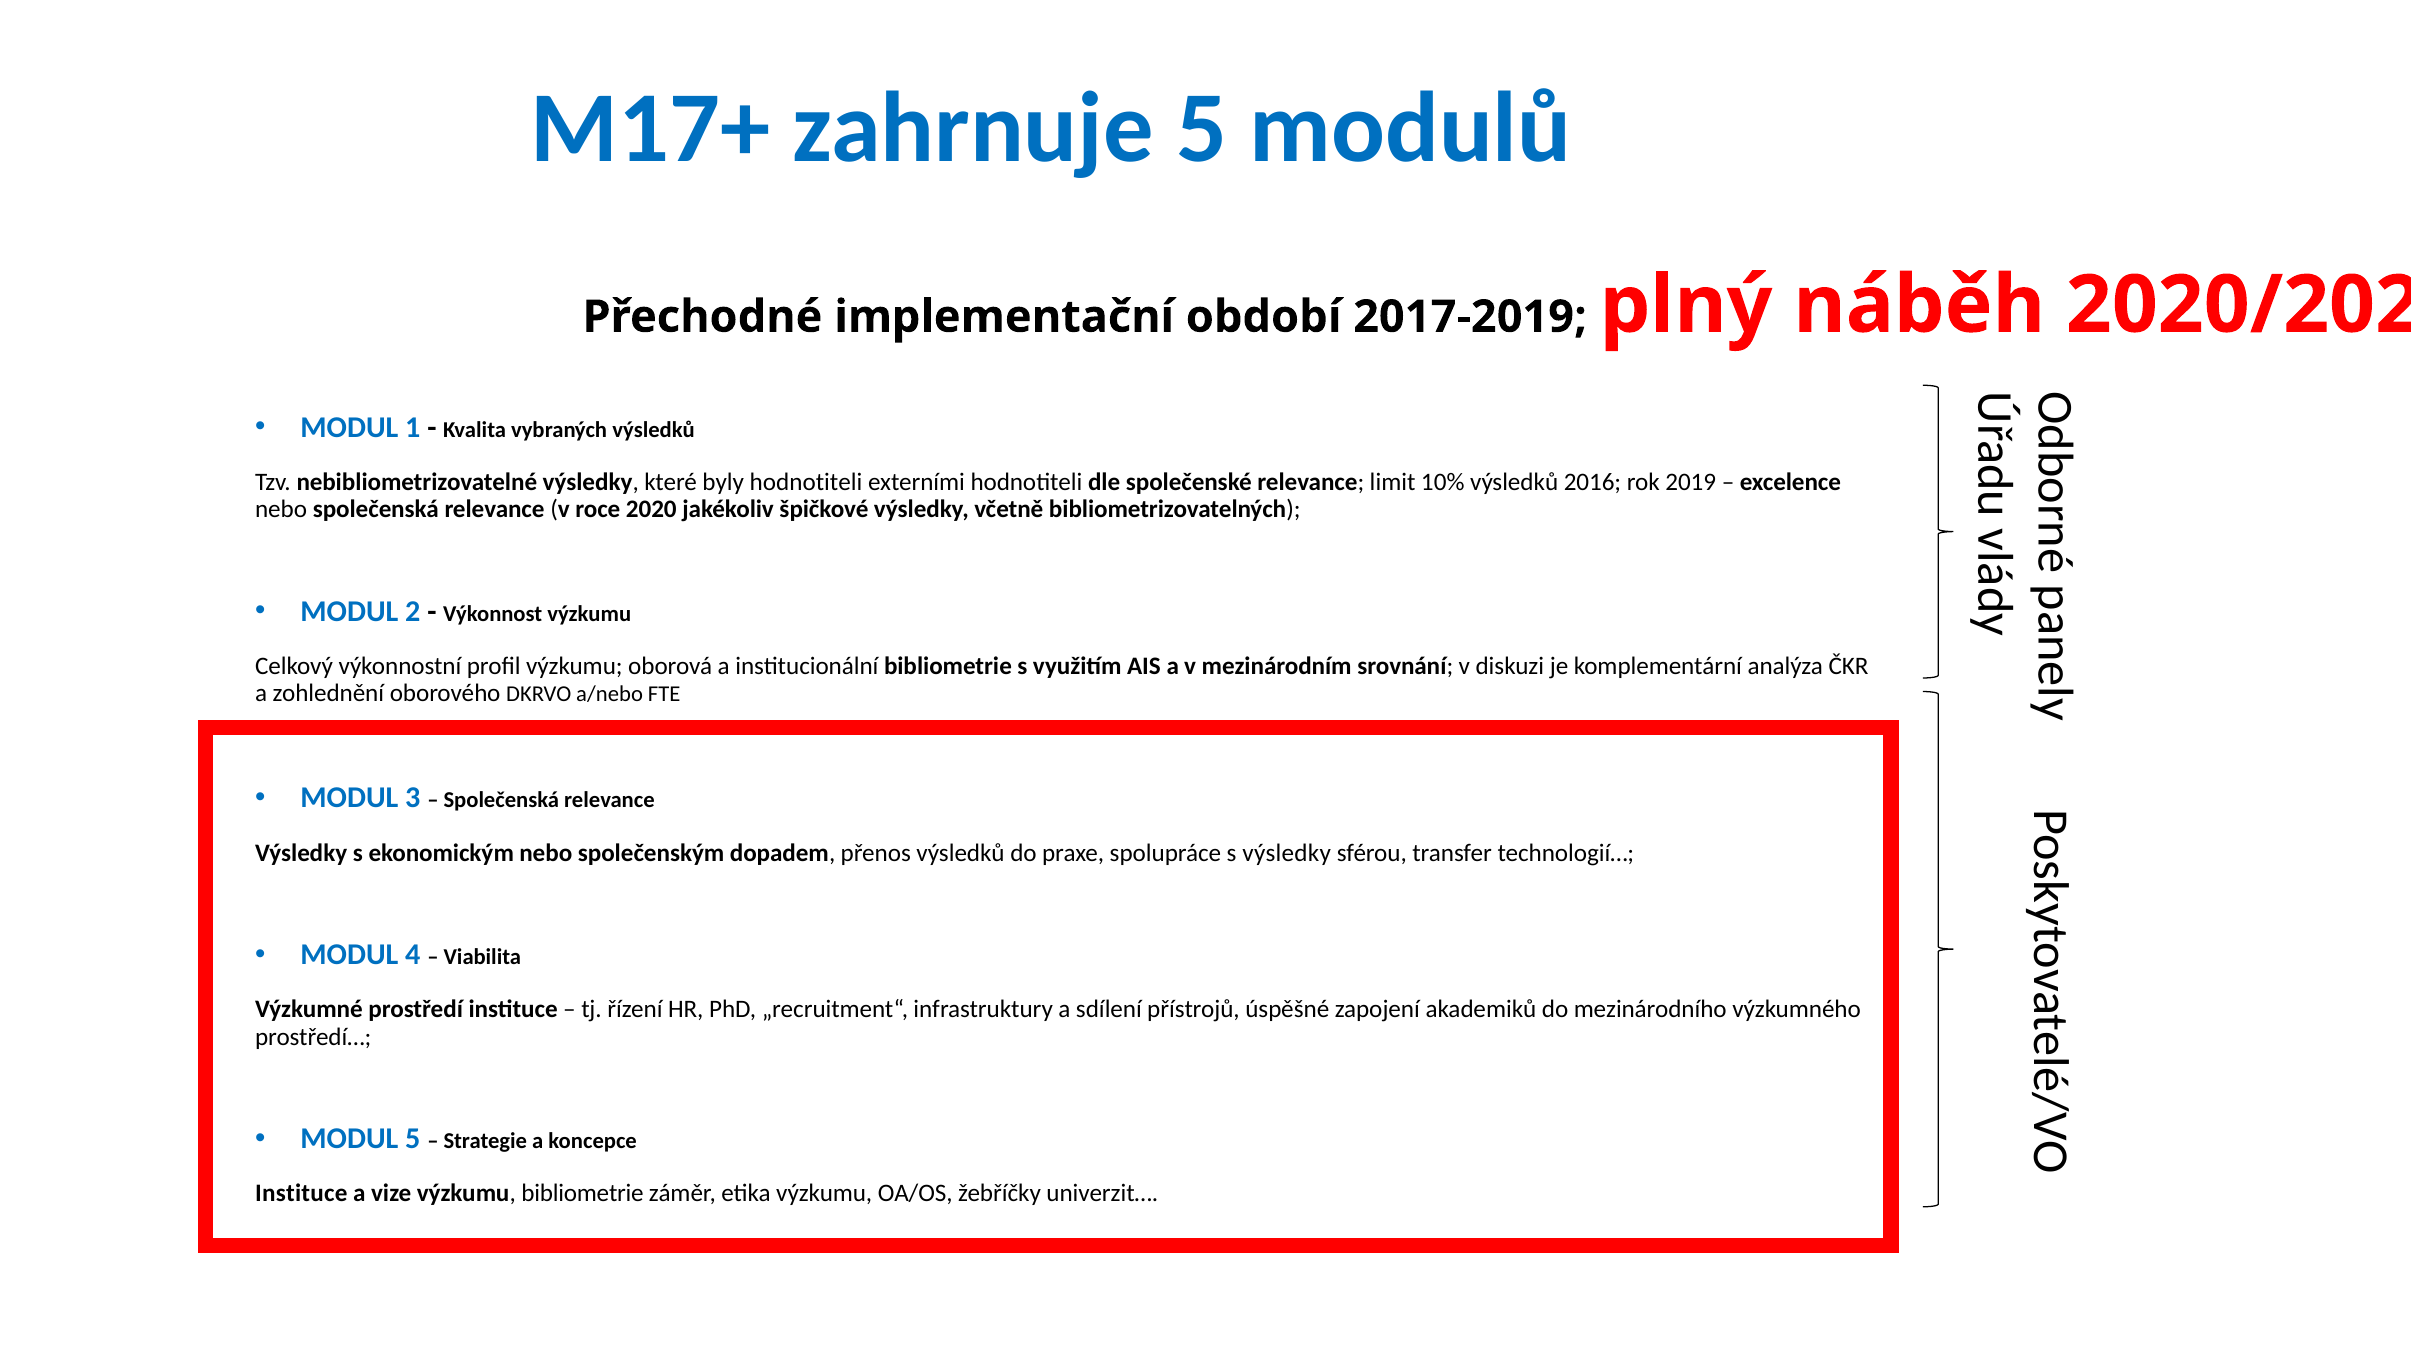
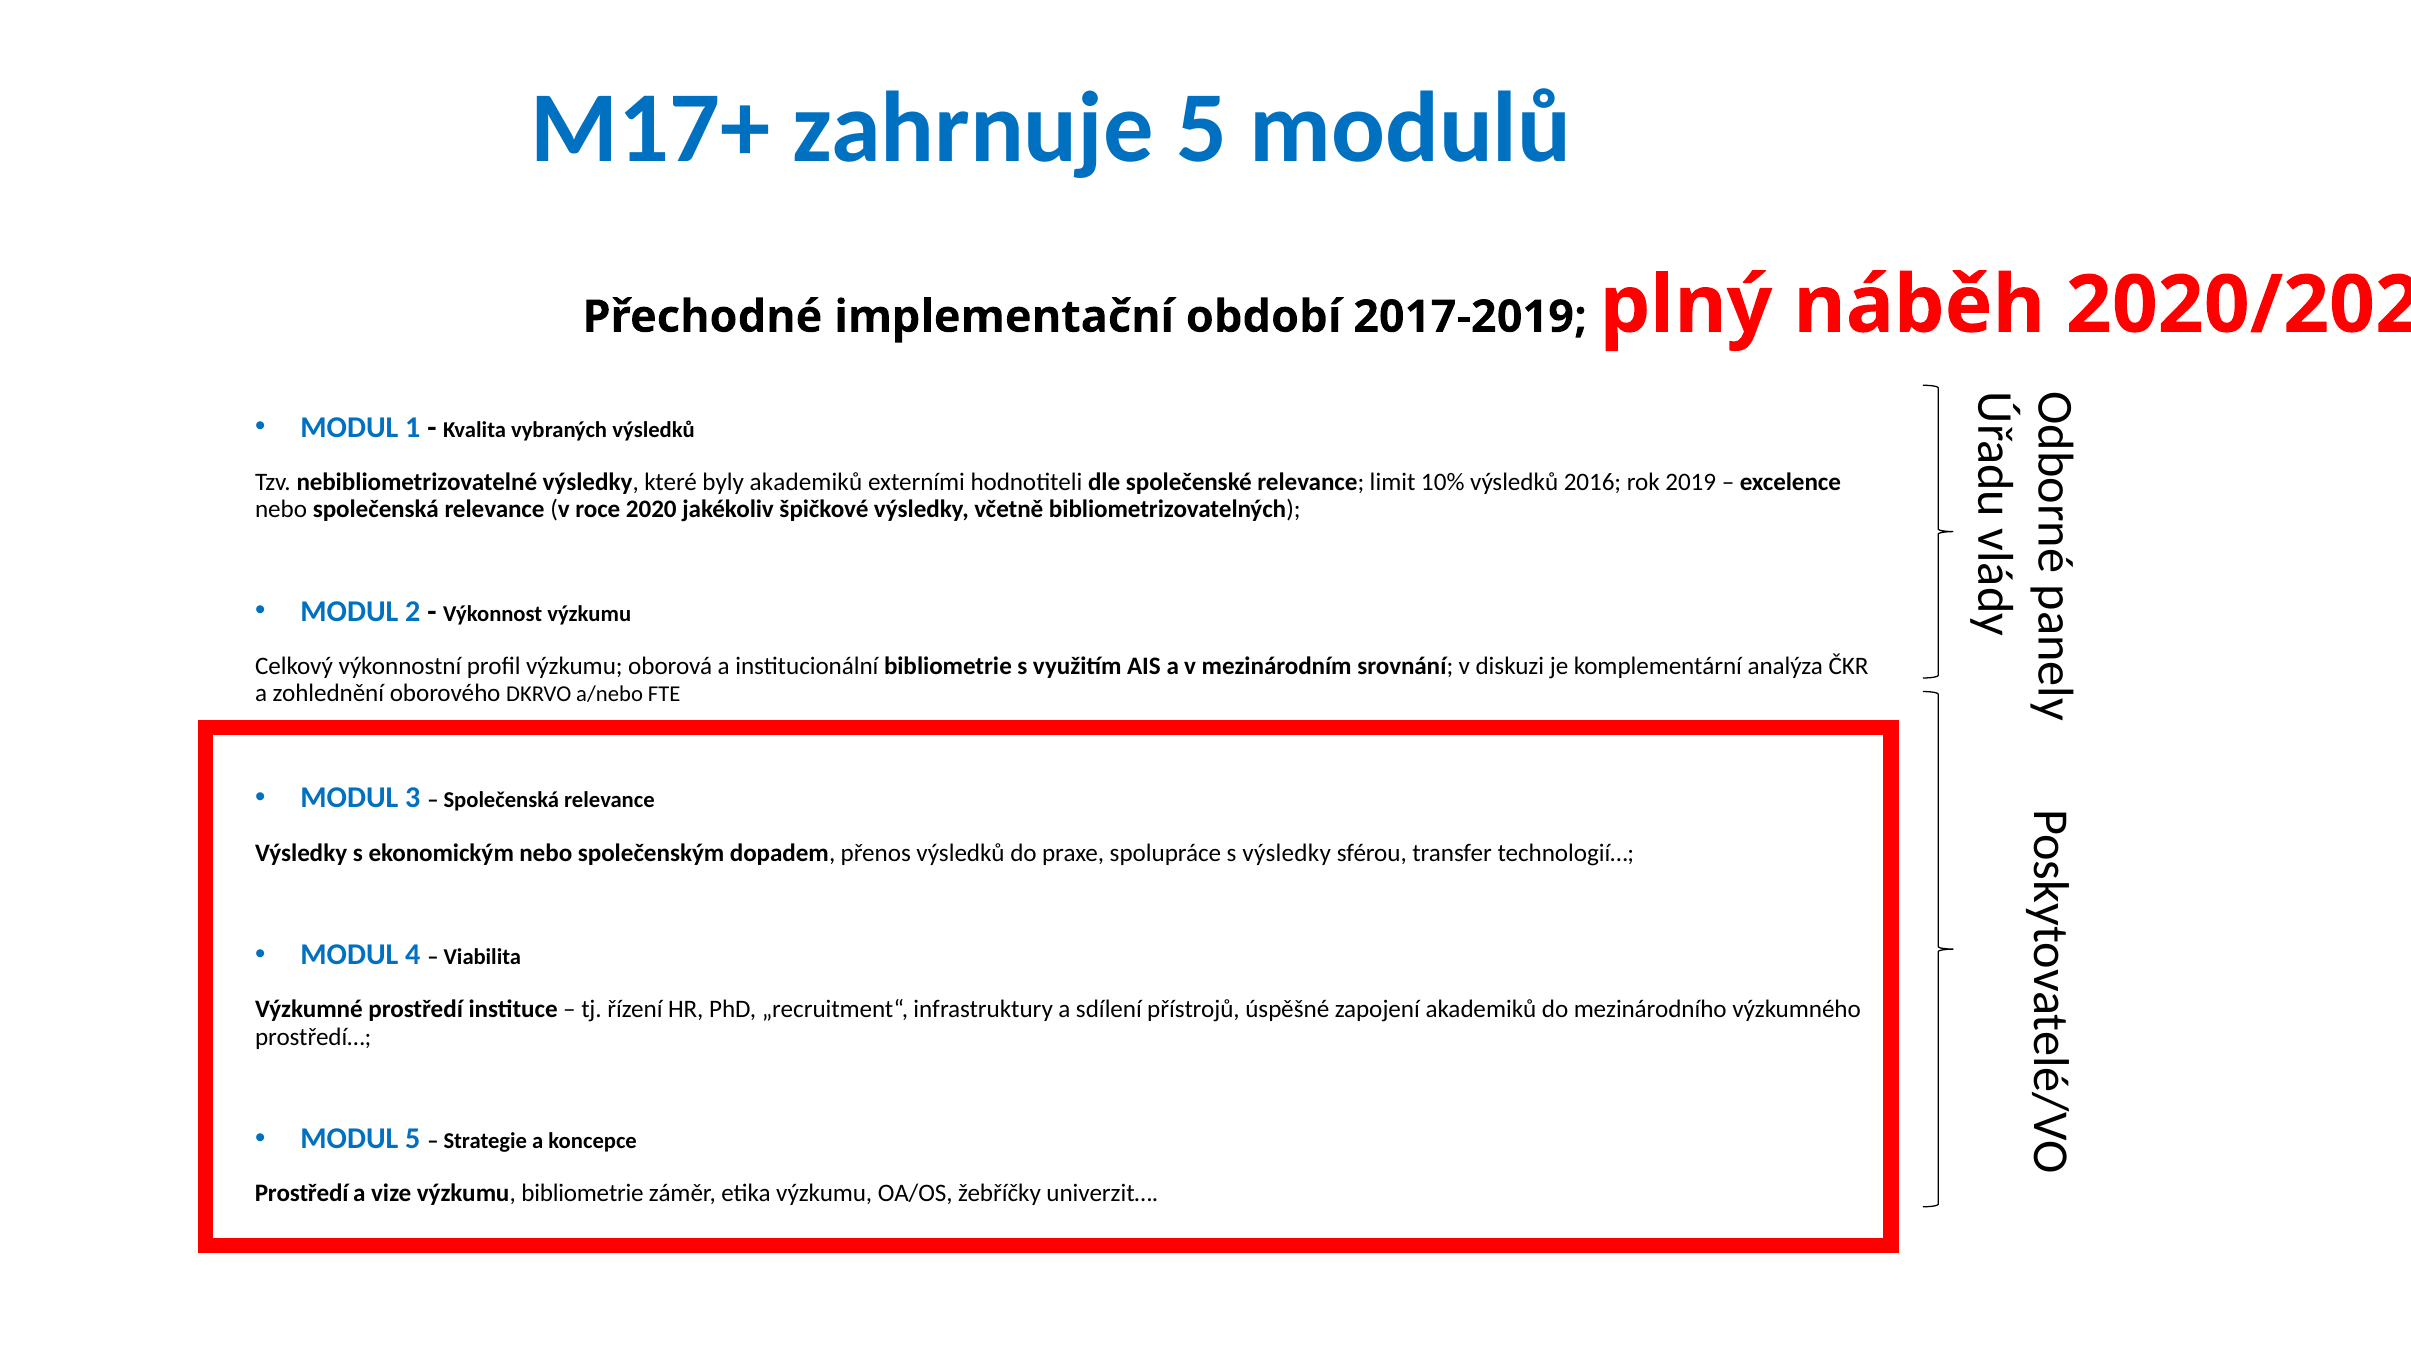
byly hodnotiteli: hodnotiteli -> akademiků (806, 482)
Instituce: Instituce -> Prostředí (302, 1194)
